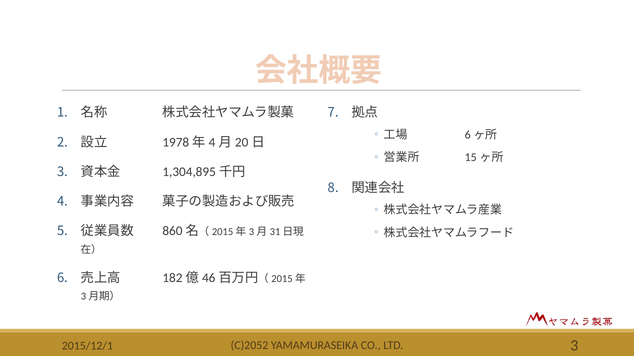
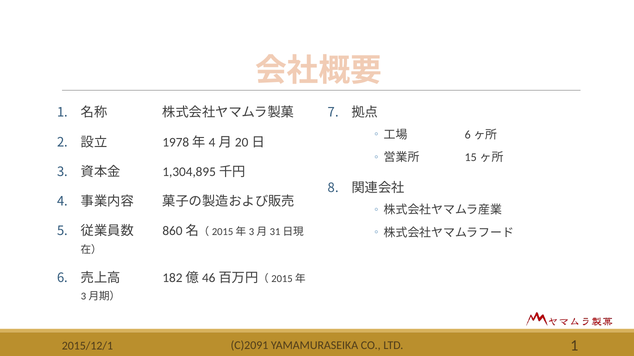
C)2052: C)2052 -> C)2091 (249, 346)
LTD 3: 3 -> 1 (574, 346)
